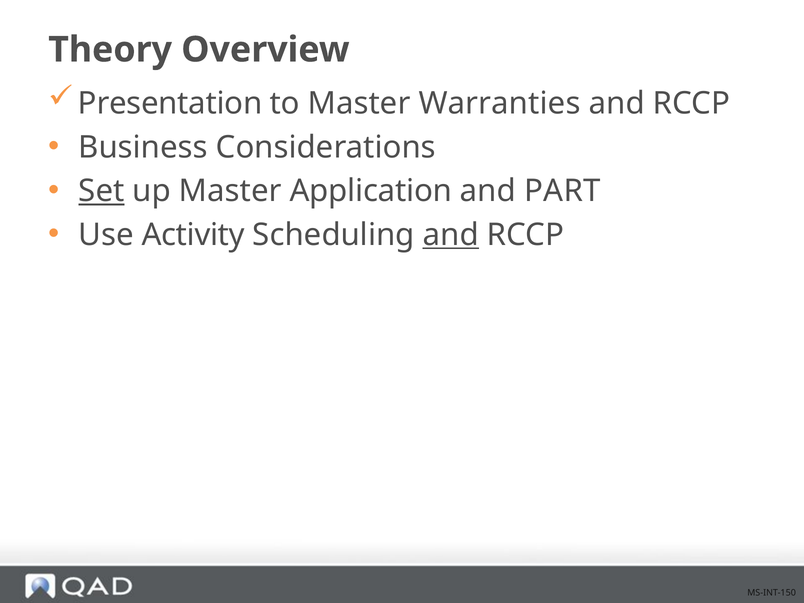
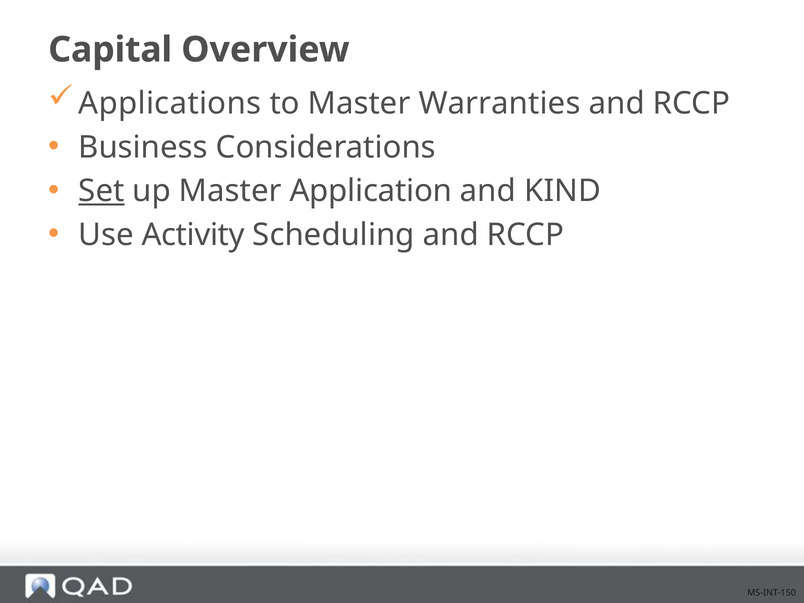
Theory: Theory -> Capital (110, 50)
Presentation: Presentation -> Applications (170, 103)
PART: PART -> KIND (563, 191)
and underline: present -> none (451, 235)
